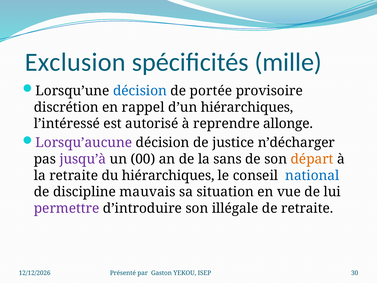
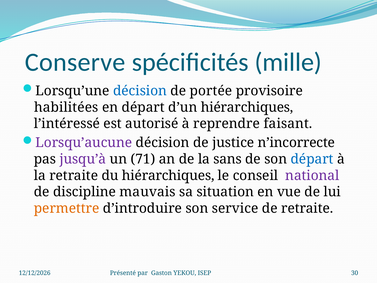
Exclusion: Exclusion -> Conserve (75, 62)
discrétion: discrétion -> habilitées (66, 107)
en rappel: rappel -> départ (143, 107)
allonge: allonge -> faisant (288, 124)
n’décharger: n’décharger -> n’incorrecte (296, 143)
00: 00 -> 71 (143, 159)
départ colour: orange -> blue (312, 159)
national colour: blue -> purple (312, 175)
permettre colour: purple -> orange (67, 208)
illégale: illégale -> service (235, 208)
